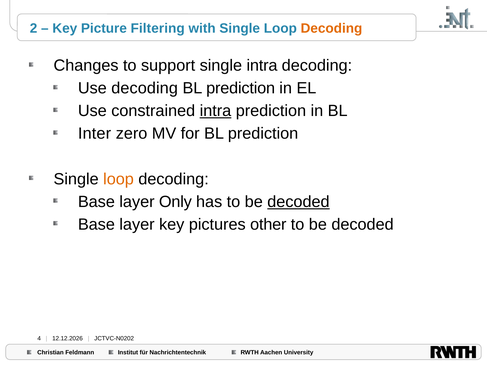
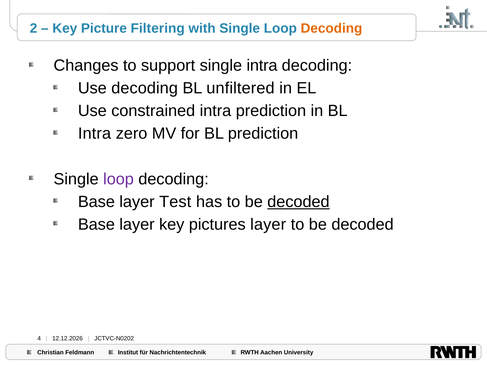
prediction: prediction -> unfiltered (240, 88)
intra underline: present -> none (215, 111)
Inter: Inter -> Intra (95, 134)
loop colour: orange -> purple (119, 179)
Only: Only -> Test (175, 202)
pictures other: other -> layer (268, 225)
